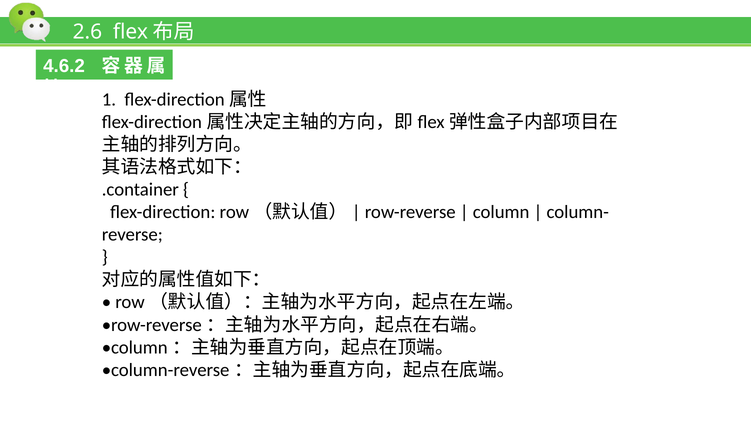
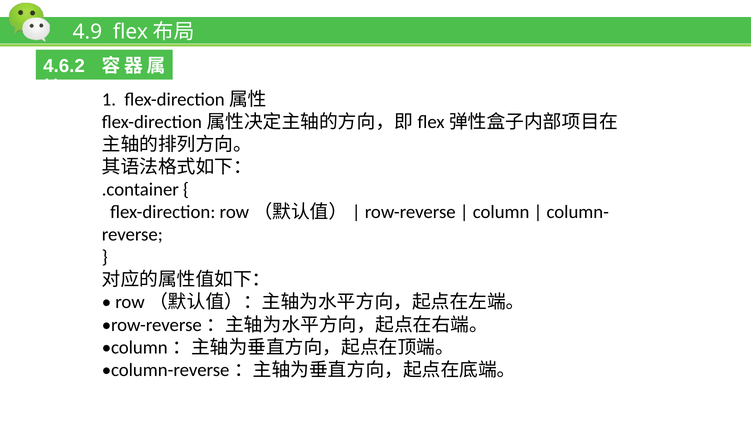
2.6: 2.6 -> 4.9 (87, 32)
